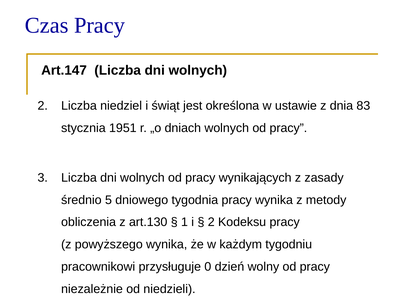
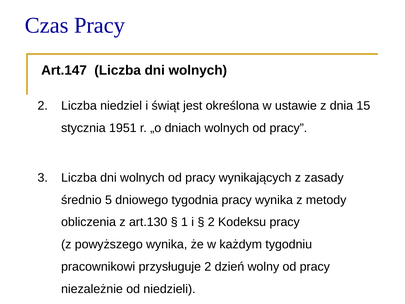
83: 83 -> 15 (363, 106)
przysługuje 0: 0 -> 2 (208, 267)
